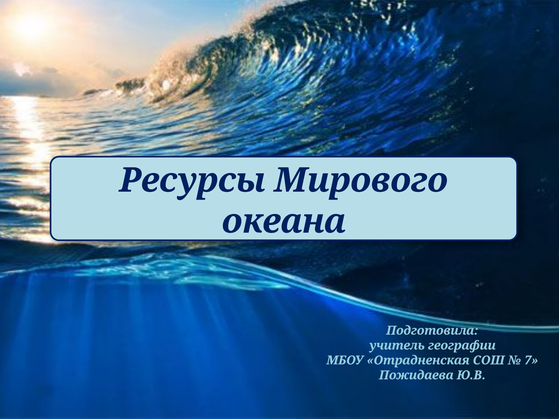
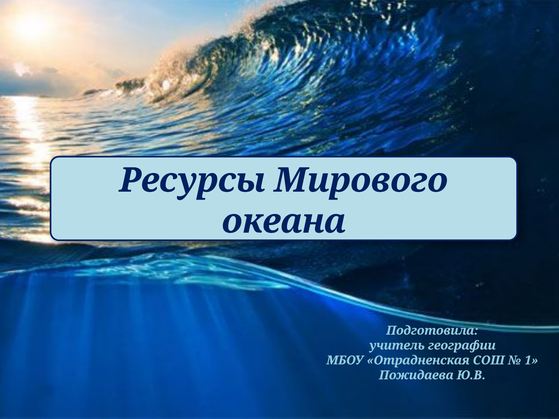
7: 7 -> 1 (531, 361)
